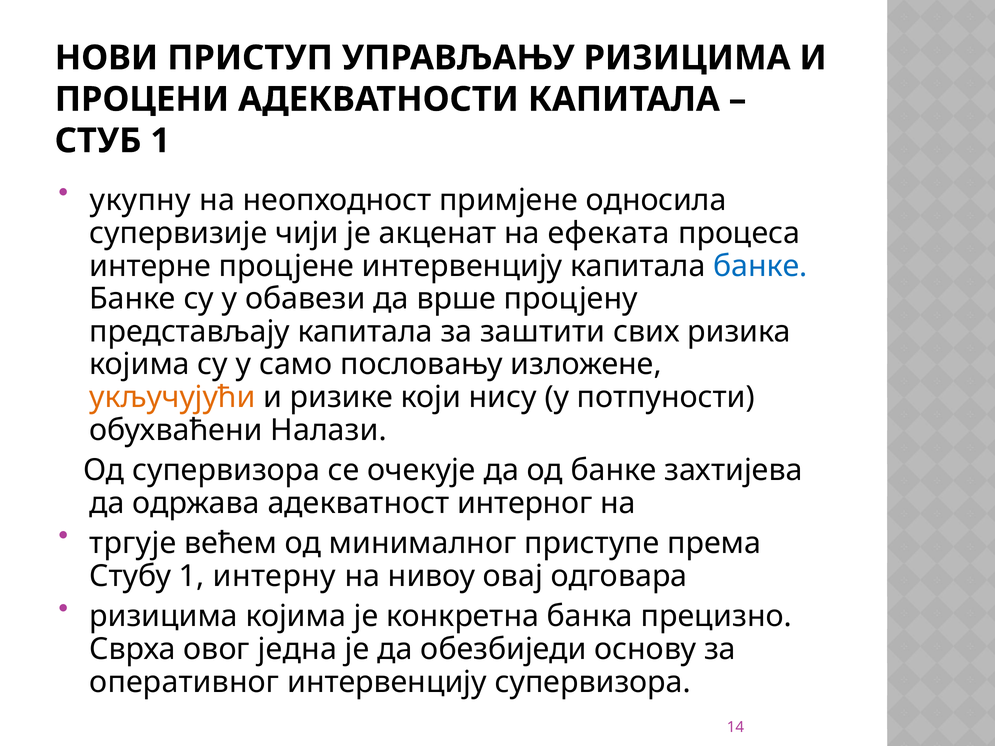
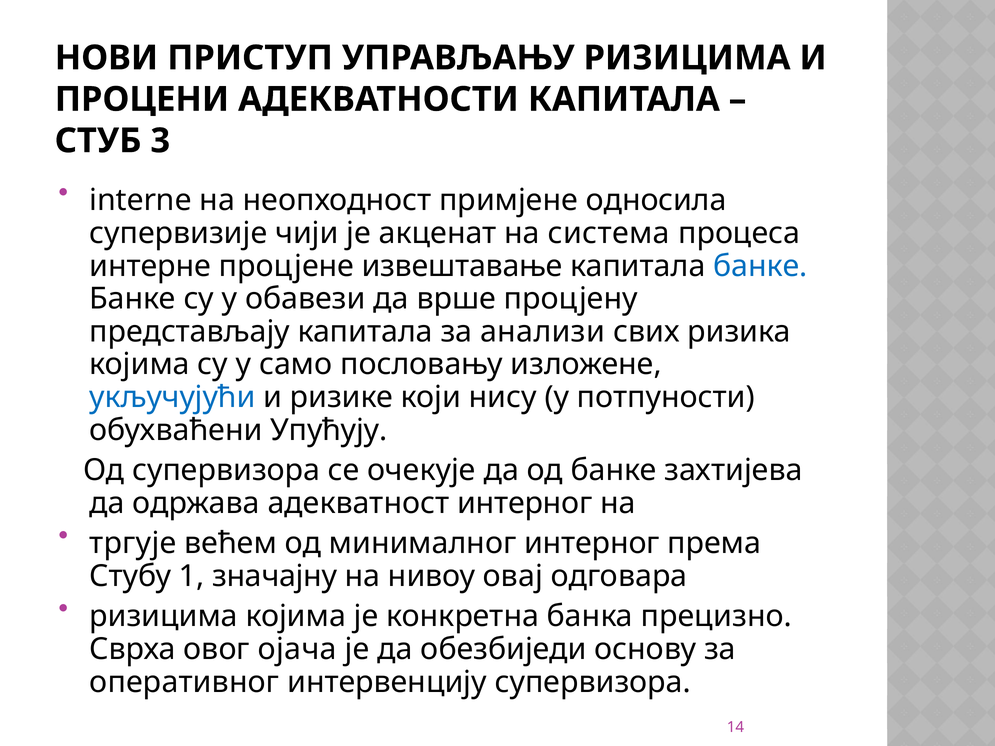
СТУБ 1: 1 -> 3 (160, 141)
укупну: укупну -> interne (141, 200)
ефеката: ефеката -> система (609, 233)
процјене интервенцију: интервенцију -> извештавање (462, 266)
заштити: заштити -> анализи (543, 332)
укључујући colour: orange -> blue (172, 397)
Налази: Налази -> Упућују (329, 430)
минималног приступе: приступе -> интерног (592, 544)
интерну: интерну -> значајну (275, 576)
једна: једна -> ојача (297, 649)
